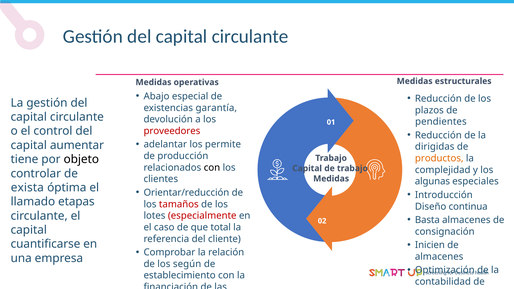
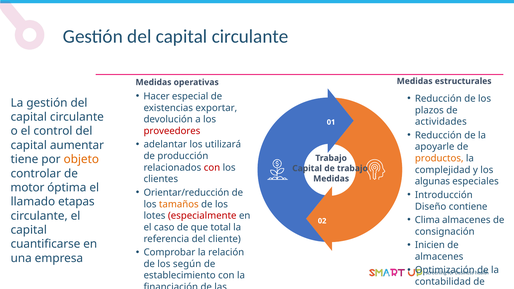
Abajo: Abajo -> Hacer (157, 96)
garantía: garantía -> exportar (216, 108)
pendientes: pendientes -> actividades (441, 122)
permite: permite -> utilizará (223, 145)
dirigidas: dirigidas -> apoyarle (435, 147)
objeto colour: black -> orange (81, 159)
con colour: black -> red (212, 168)
exista: exista -> motor (27, 188)
tamaños colour: red -> orange (179, 204)
continua: continua -> contiene (468, 207)
Basta: Basta -> Clima (427, 220)
